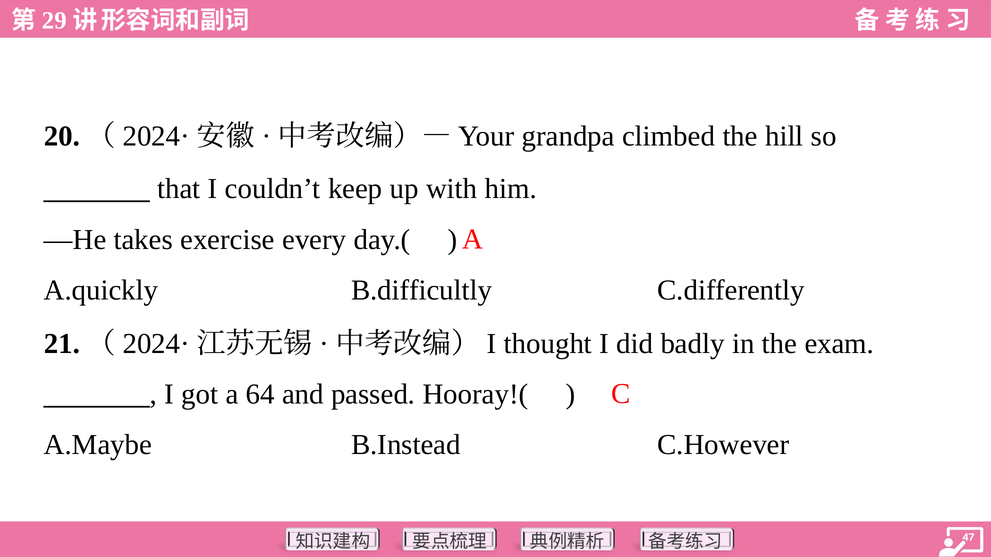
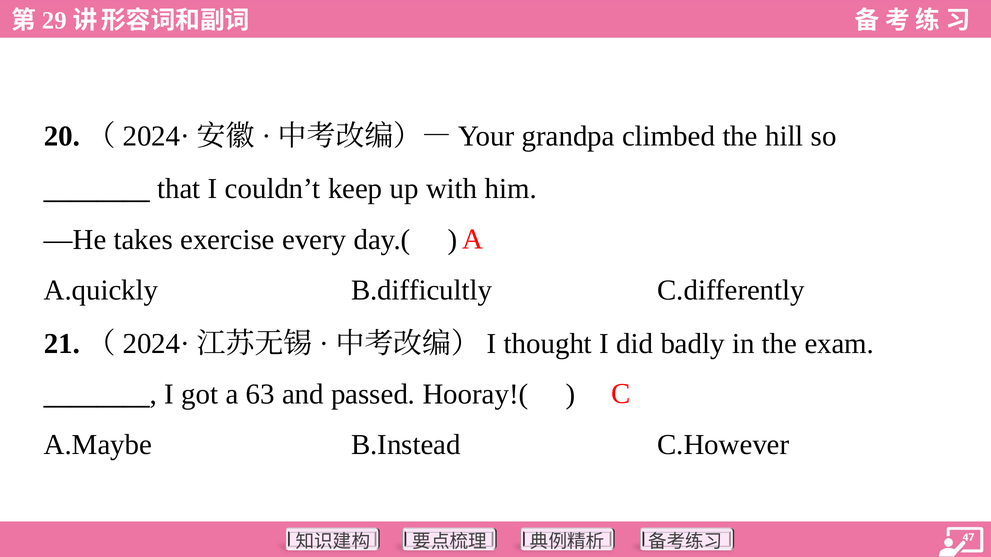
64: 64 -> 63 (260, 394)
